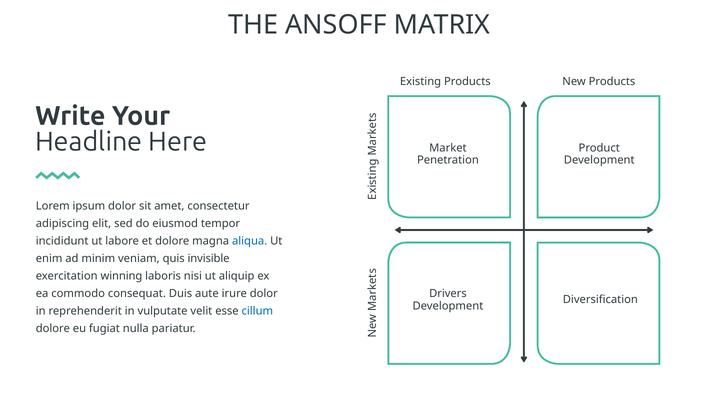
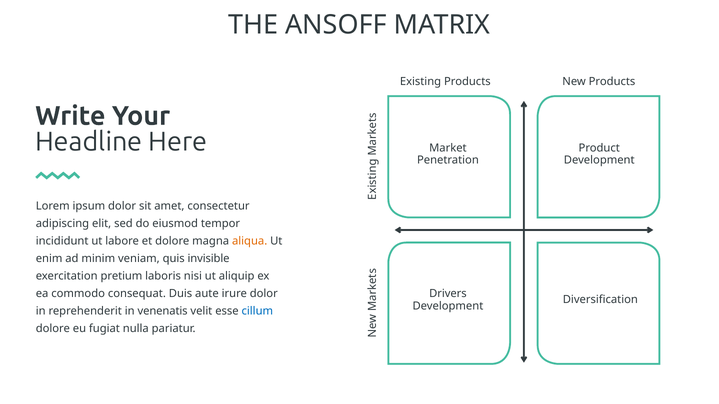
aliqua colour: blue -> orange (250, 241)
winning: winning -> pretium (121, 276)
vulputate: vulputate -> venenatis (163, 311)
